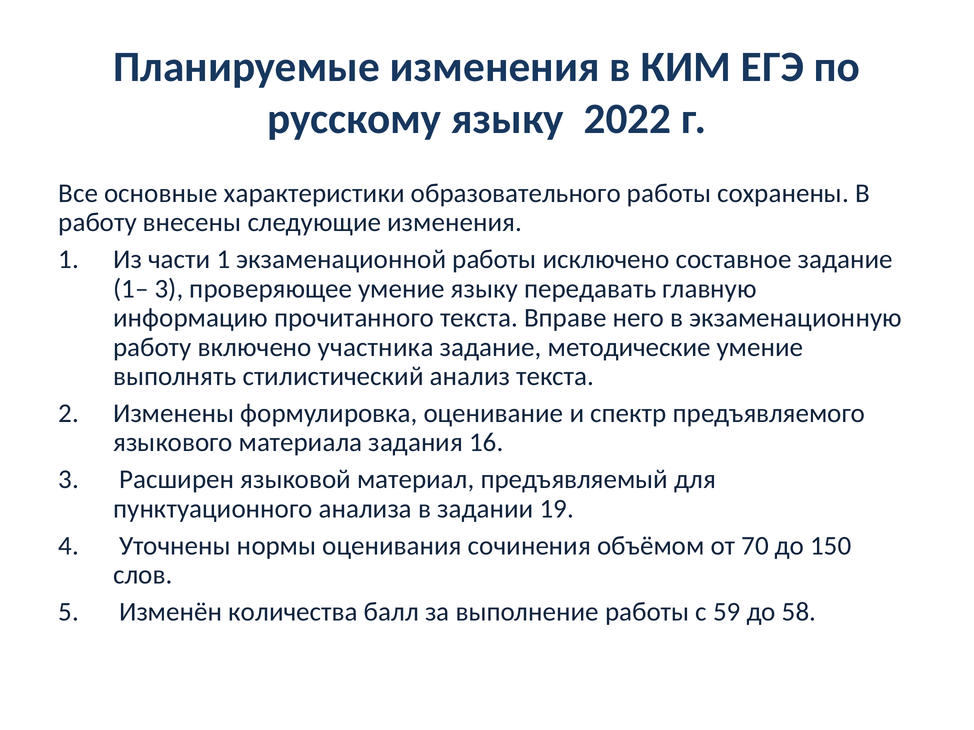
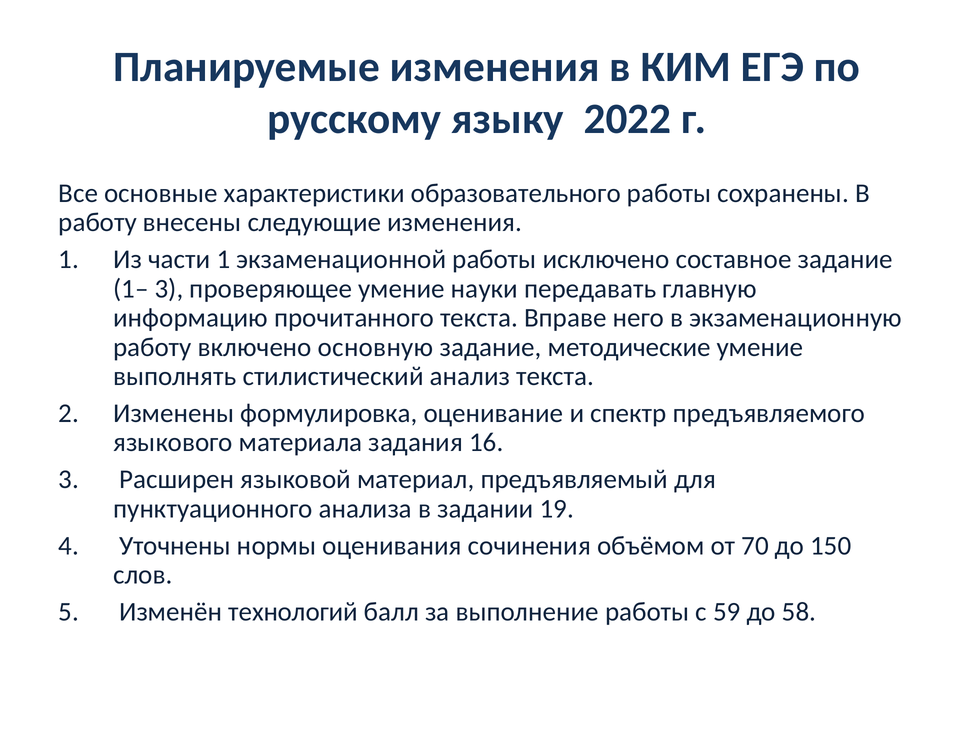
умение языку: языку -> науки (484, 289)
участника: участника -> основную (376, 347)
количества: количества -> технологий (293, 612)
